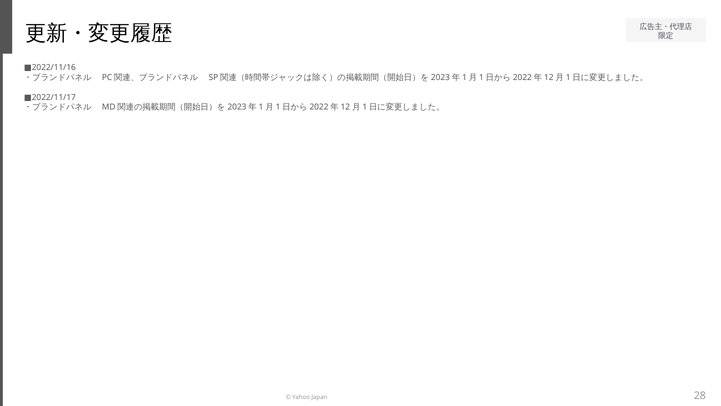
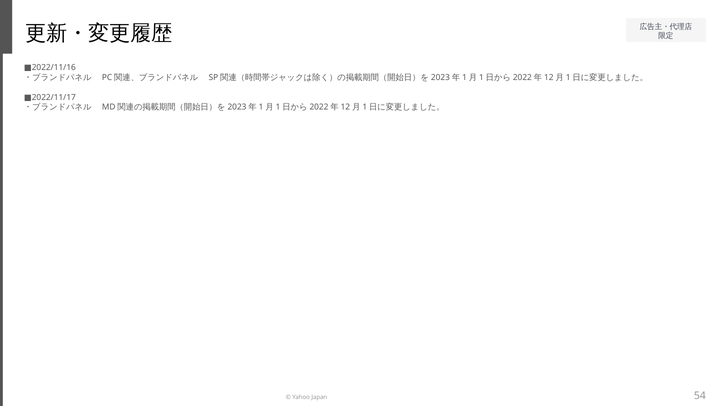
28: 28 -> 54 (700, 396)
